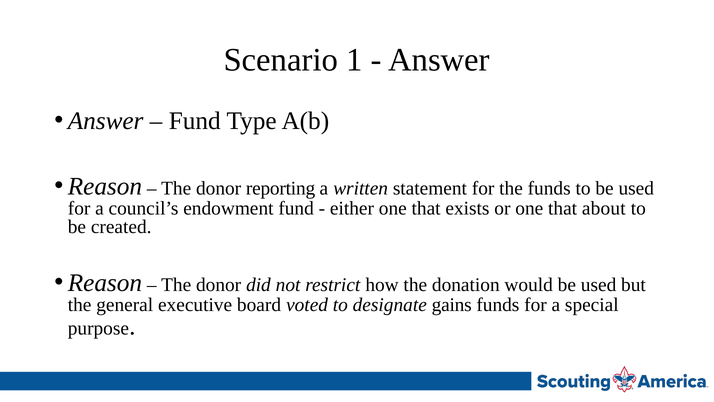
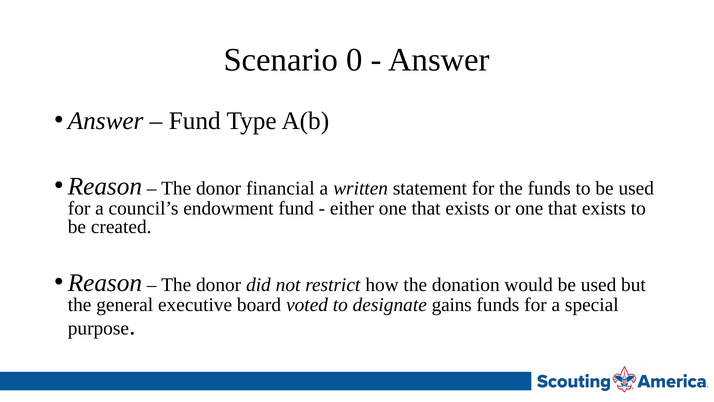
1: 1 -> 0 (354, 60)
reporting: reporting -> financial (280, 188)
or one that about: about -> exists (604, 208)
